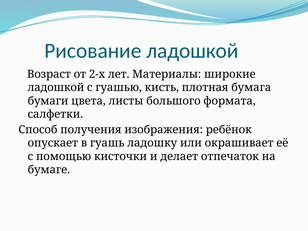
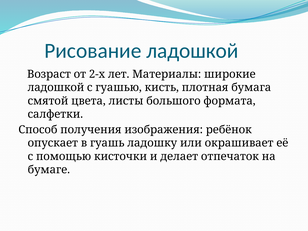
бумаги: бумаги -> смятой (48, 101)
